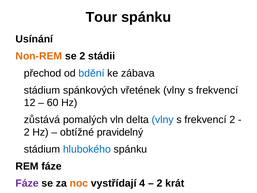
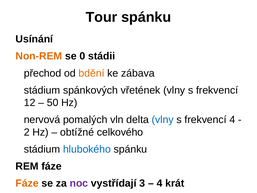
se 2: 2 -> 0 (82, 56)
bdění colour: blue -> orange (92, 73)
60: 60 -> 50 (53, 103)
zůstává: zůstává -> nervová (42, 120)
frekvencí 2: 2 -> 4 (232, 120)
pravidelný: pravidelný -> celkového (120, 132)
Fáze colour: purple -> orange (27, 183)
noc colour: orange -> purple (79, 183)
4: 4 -> 3 (142, 183)
2: 2 -> 4 (160, 183)
